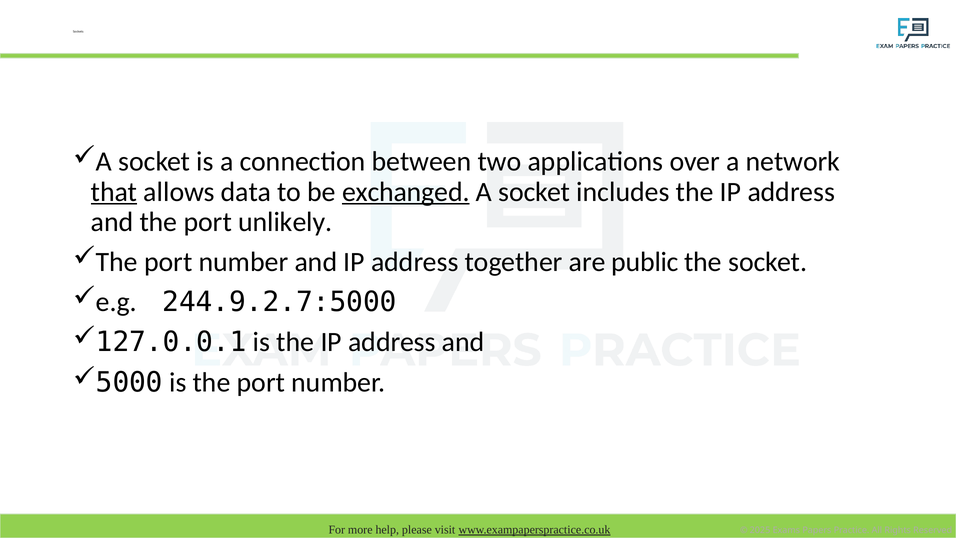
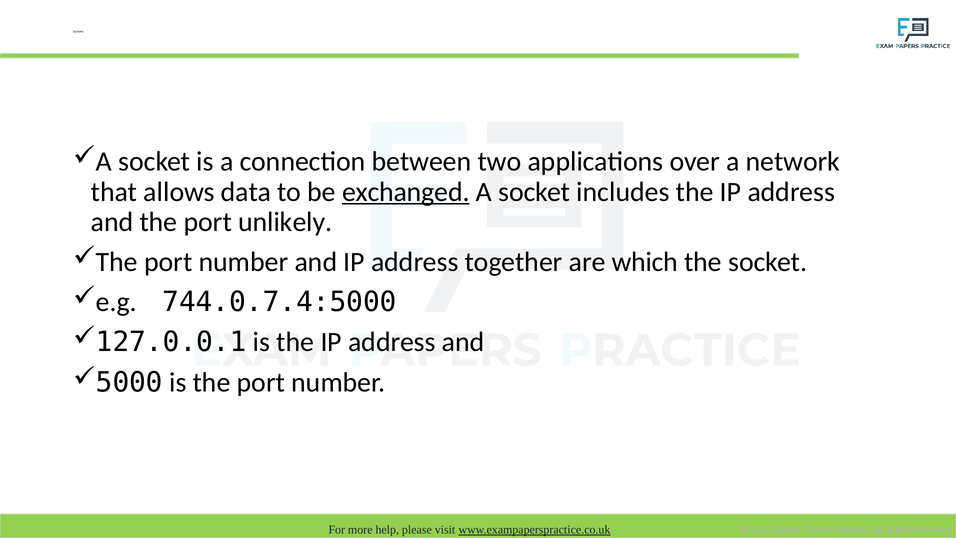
that underline: present -> none (114, 192)
public: public -> which (645, 262)
244.9.2.7:5000: 244.9.2.7:5000 -> 744.0.7.4:5000 (280, 302)
